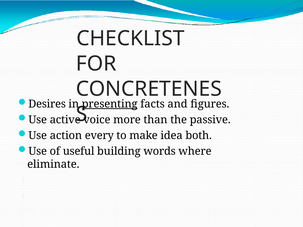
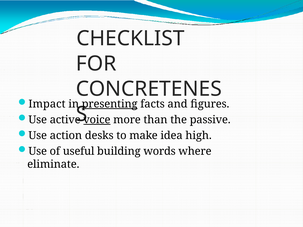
Desires: Desires -> Impact (47, 104)
voice underline: none -> present (97, 120)
every: every -> desks (99, 136)
both: both -> high (199, 136)
